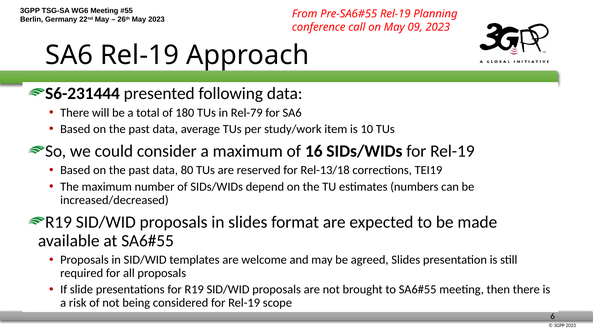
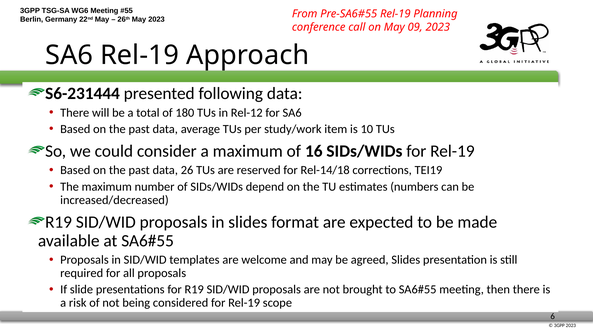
Rel-79: Rel-79 -> Rel-12 (247, 113)
80: 80 -> 26 (187, 171)
Rel-13/18: Rel-13/18 -> Rel-14/18 (325, 171)
